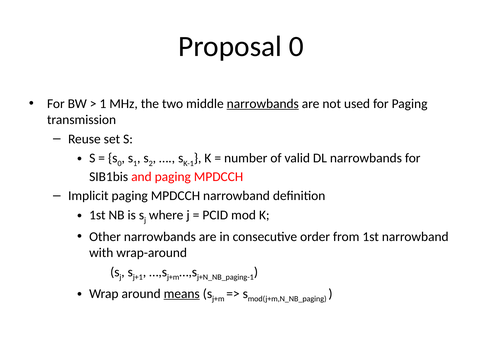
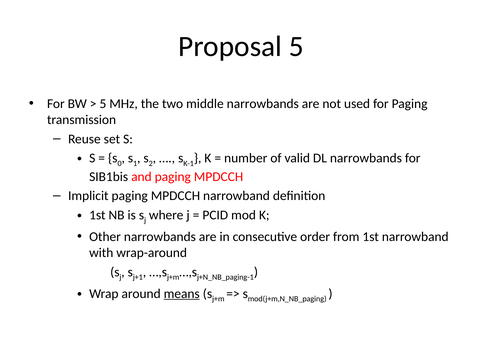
Proposal 0: 0 -> 5 (296, 47)
1: 1 -> 5 (103, 104)
narrowbands underline: present -> none (263, 104)
